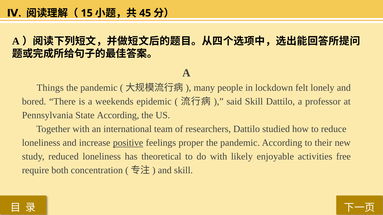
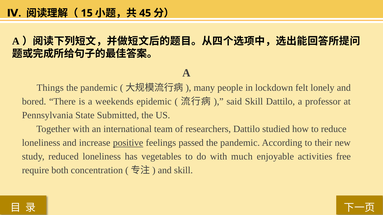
State According: According -> Submitted (118, 115)
proper: proper -> passed (191, 143)
theoretical: theoretical -> vegetables (161, 157)
likely: likely -> much (242, 157)
